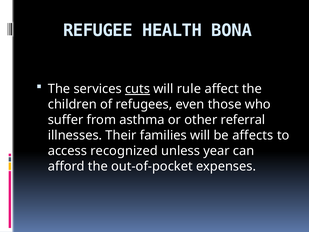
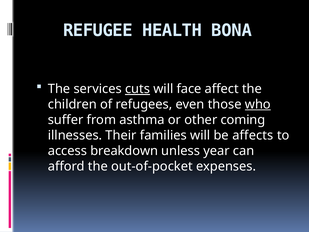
rule: rule -> face (189, 89)
who underline: none -> present (258, 104)
referral: referral -> coming (243, 120)
recognized: recognized -> breakdown (124, 151)
